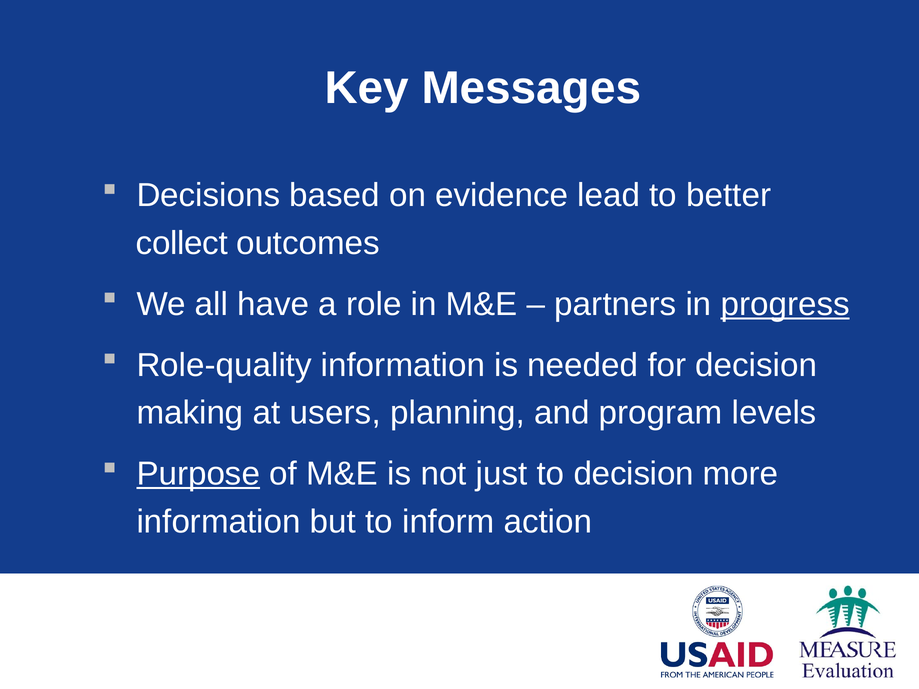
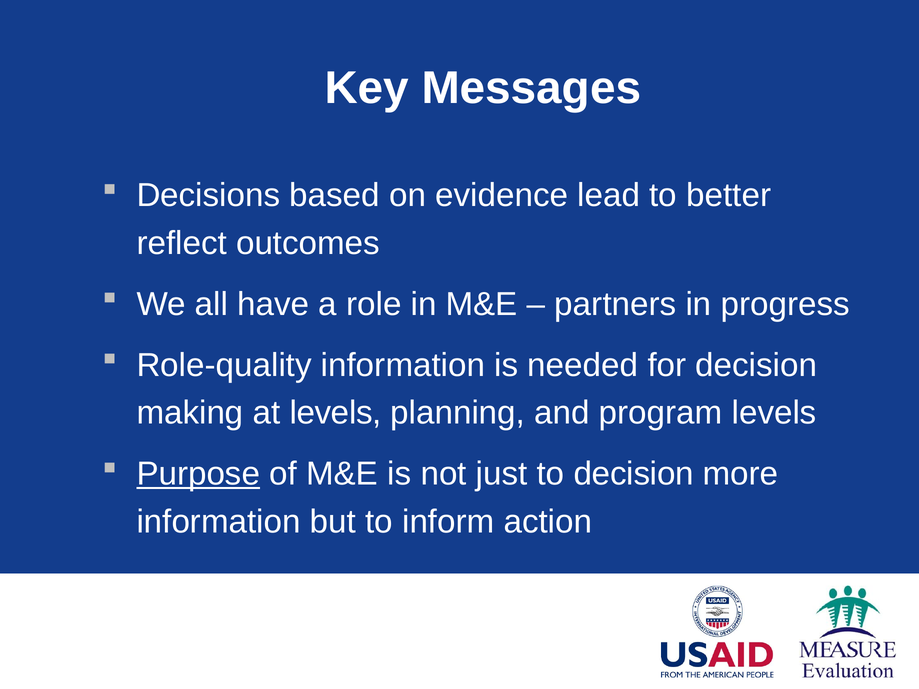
collect: collect -> reflect (182, 243)
progress underline: present -> none (785, 304)
at users: users -> levels (336, 413)
